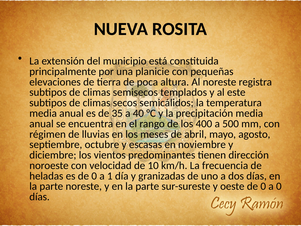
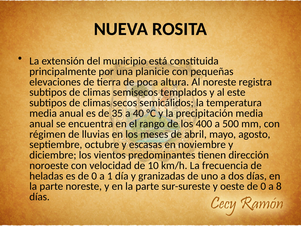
a 0: 0 -> 8 (279, 186)
